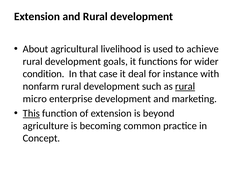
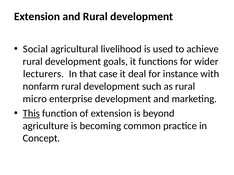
About: About -> Social (35, 49)
condition: condition -> lecturers (43, 74)
rural underline: present -> none (185, 87)
